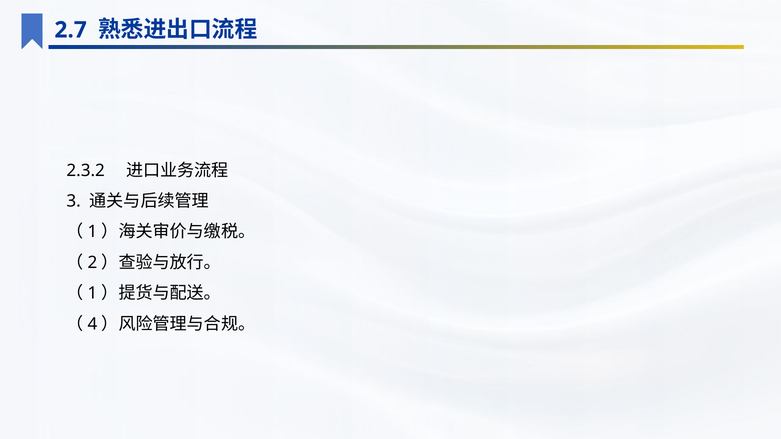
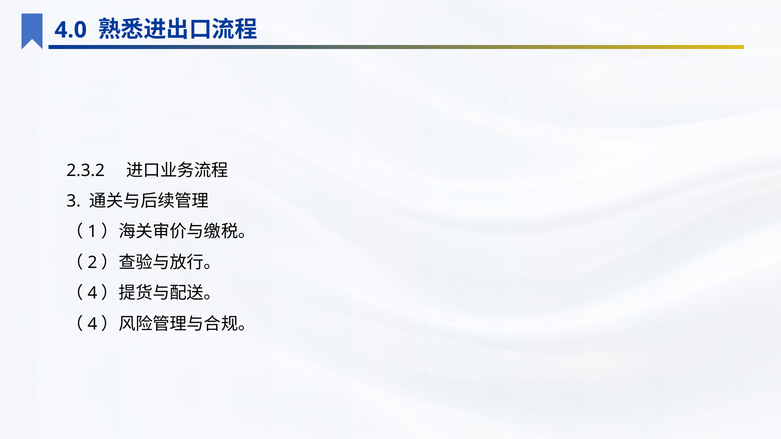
2.7: 2.7 -> 4.0 (71, 30)
1: 1 -> 4 (92, 293)
